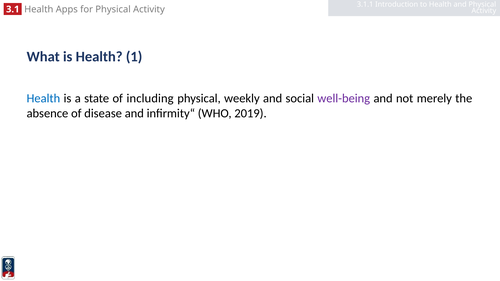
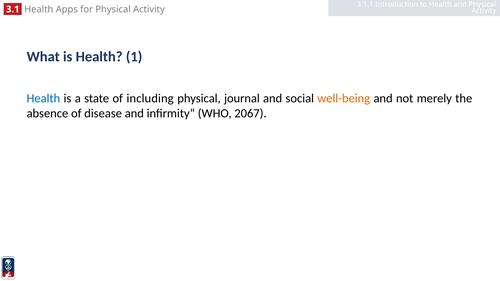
weekly: weekly -> journal (242, 99)
well-being colour: purple -> orange (344, 99)
2019: 2019 -> 2067 (251, 114)
